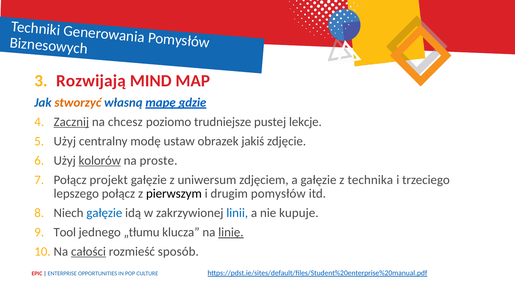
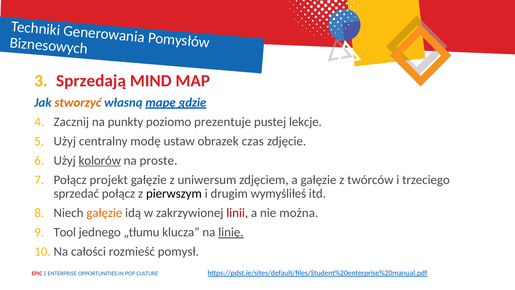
Rozwijają: Rozwijają -> Sprzedają (91, 81)
Zacznij underline: present -> none (71, 122)
chcesz: chcesz -> punkty (125, 122)
trudniejsze: trudniejsze -> prezentuje (223, 122)
jakiś: jakiś -> czas (253, 141)
technika: technika -> twórców (370, 180)
lepszego: lepszego -> sprzedać (76, 193)
drugim pomysłów: pomysłów -> wymyśliłeś (278, 193)
gałęzie colour: blue -> orange (104, 213)
linii colour: blue -> red (237, 213)
kupuje: kupuje -> można (299, 213)
całości underline: present -> none (88, 251)
sposób: sposób -> pomysł (178, 251)
